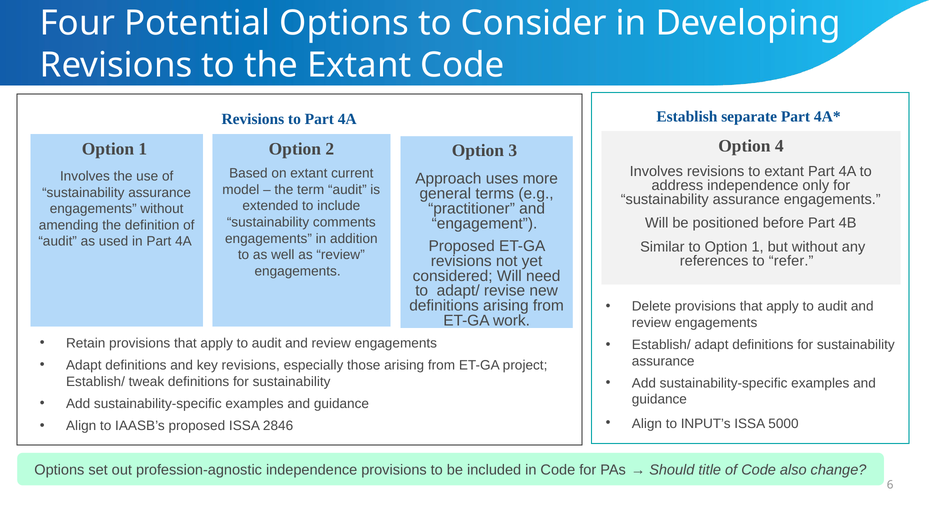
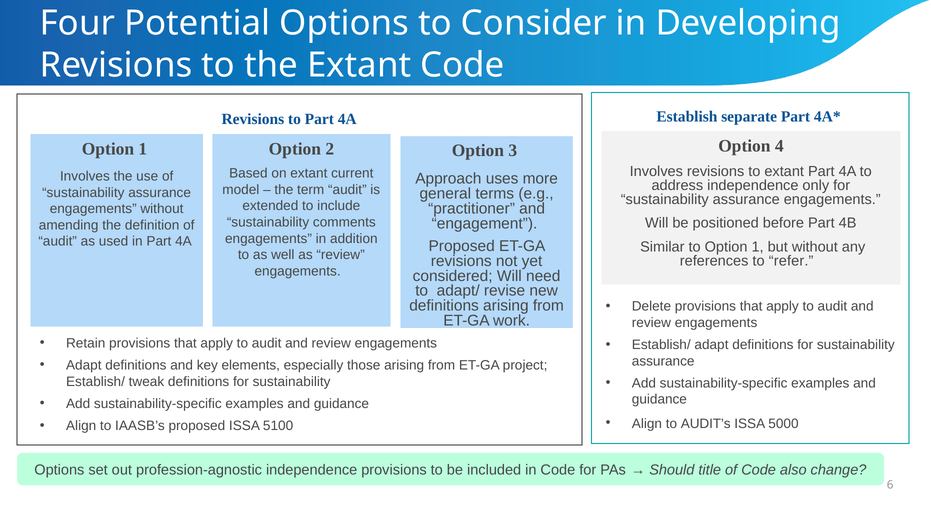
key revisions: revisions -> elements (251, 365)
INPUT’s: INPUT’s -> AUDIT’s (706, 423)
2846: 2846 -> 5100 (278, 426)
